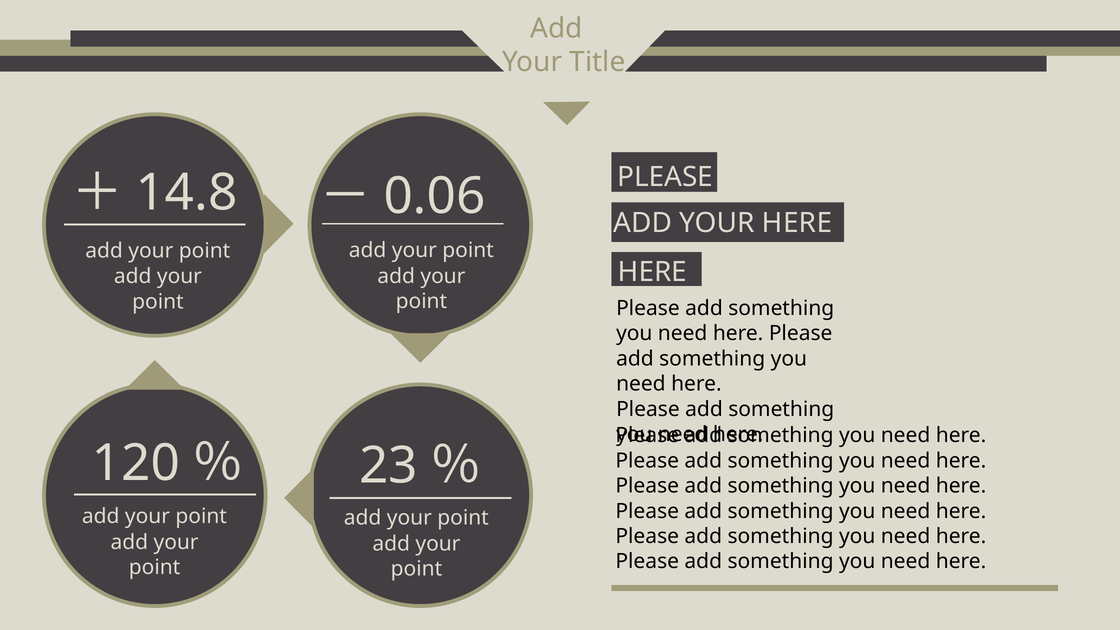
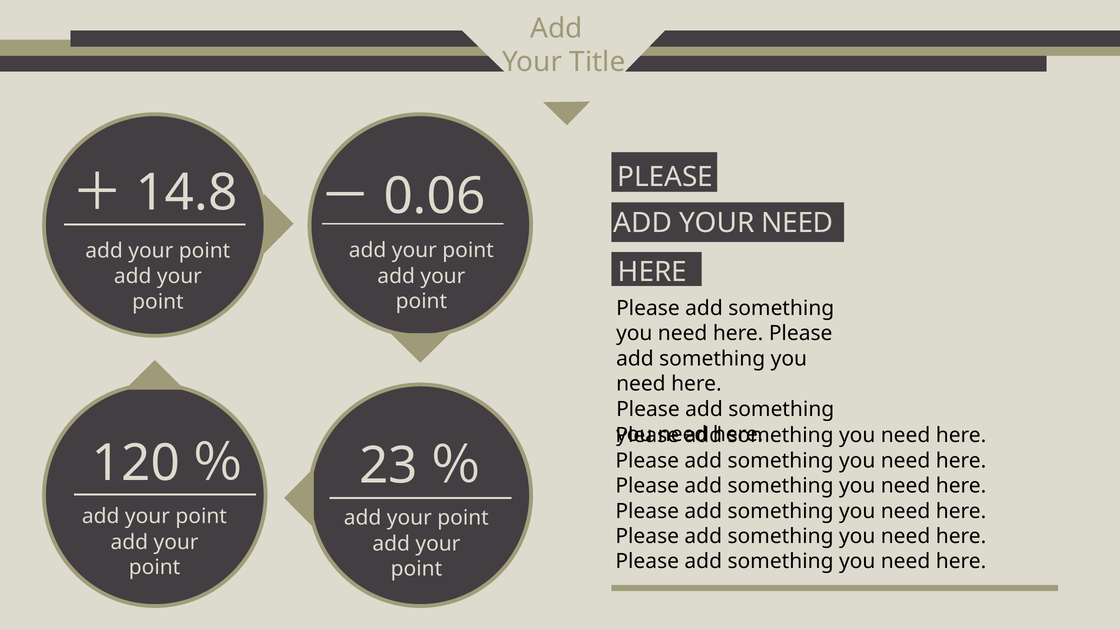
YOUR HERE: HERE -> NEED (797, 223)
